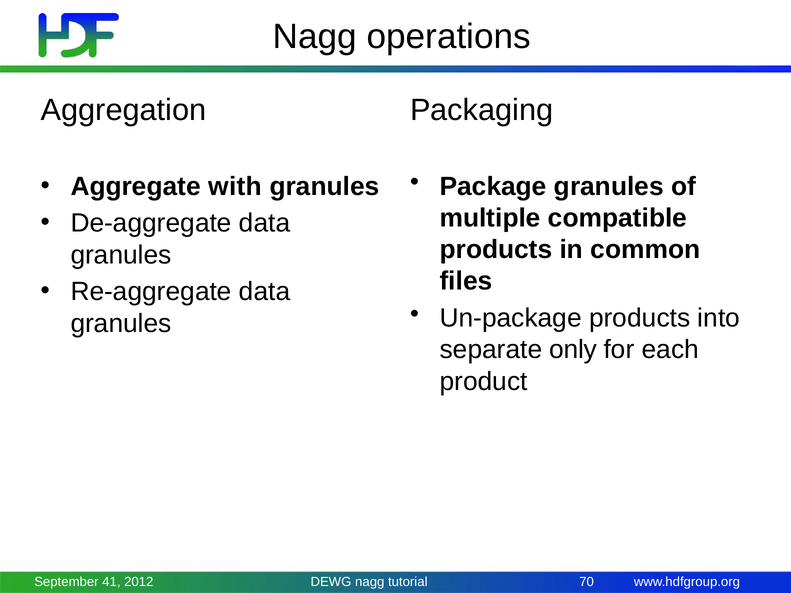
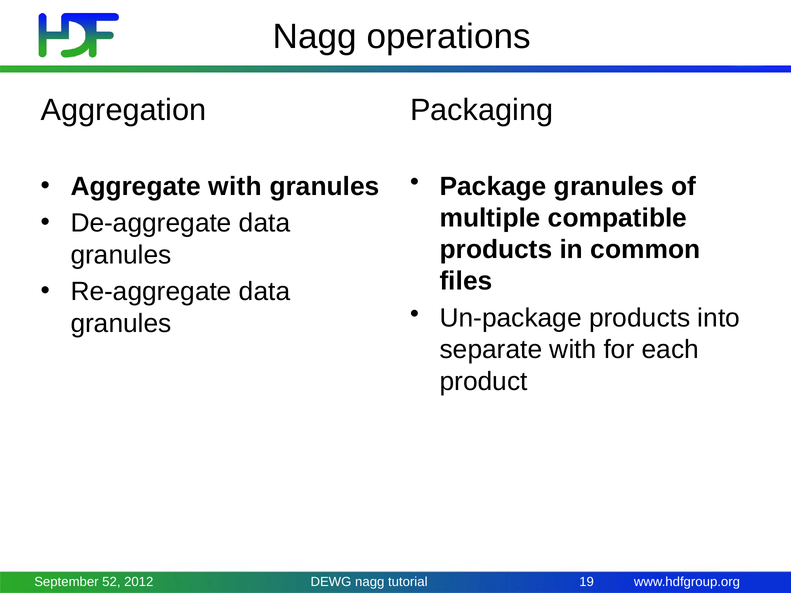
separate only: only -> with (573, 350)
41: 41 -> 52 (111, 582)
70: 70 -> 19 (587, 582)
